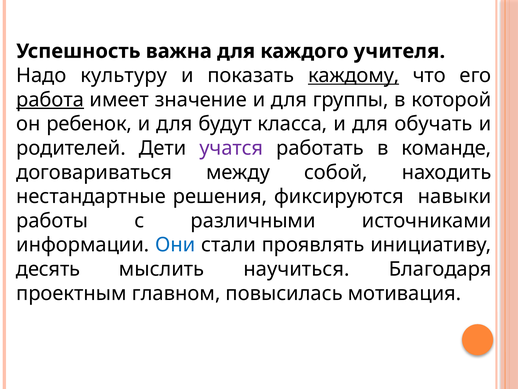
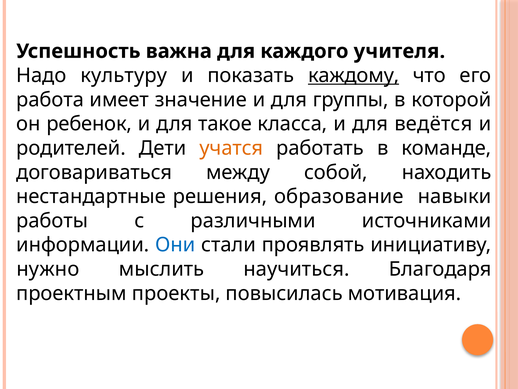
работа underline: present -> none (50, 100)
будут: будут -> такое (225, 124)
обучать: обучать -> ведётся (433, 124)
учатся colour: purple -> orange (231, 148)
фиксируются: фиксируются -> образование (339, 196)
десять: десять -> нужно (48, 269)
главном: главном -> проекты (176, 293)
